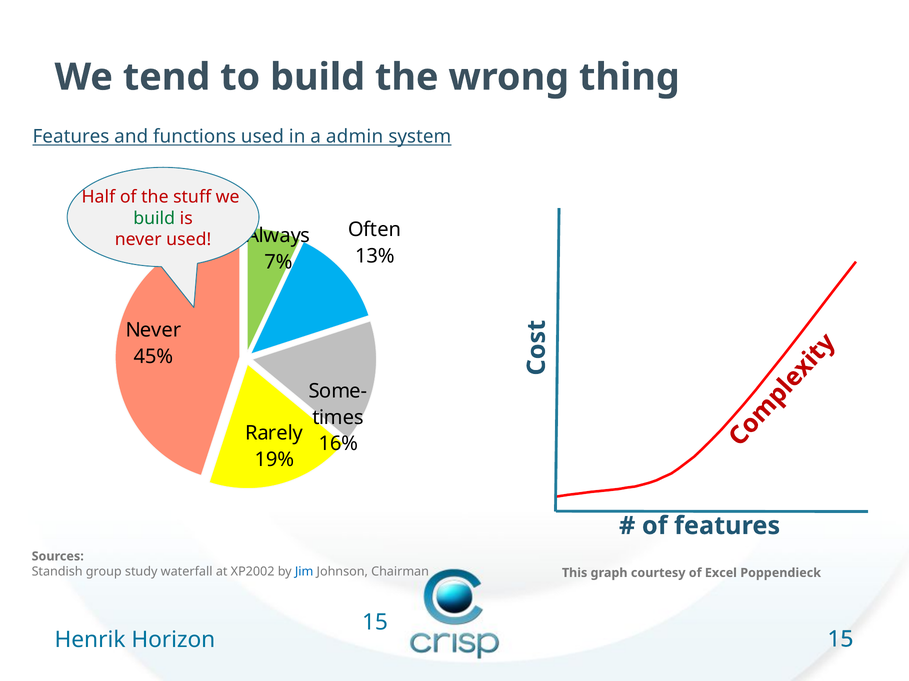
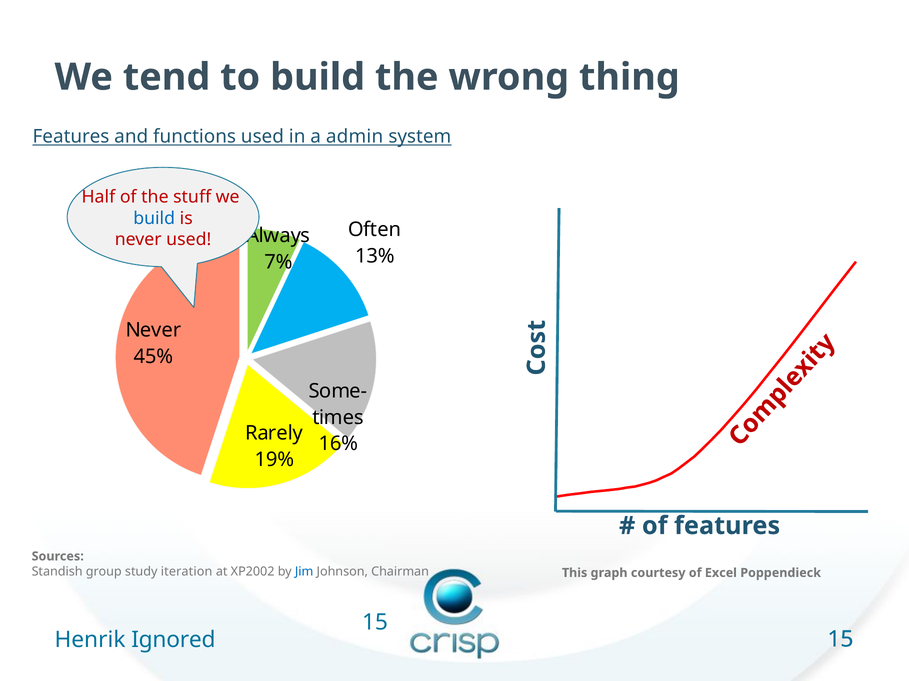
build colour: green -> blue (154, 218)
waterfall: waterfall -> iteration (187, 572)
Horizon: Horizon -> Ignored (173, 641)
